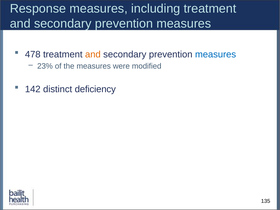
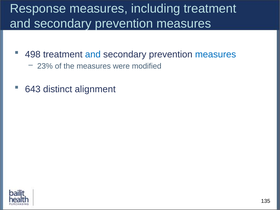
478: 478 -> 498 (33, 54)
and colour: orange -> blue (93, 54)
142: 142 -> 643 (33, 89)
deficiency: deficiency -> alignment (95, 89)
